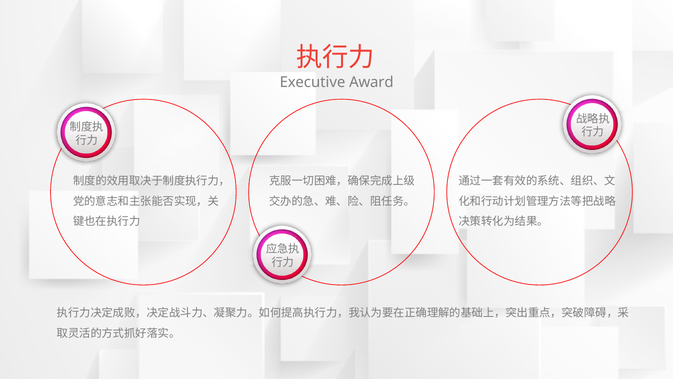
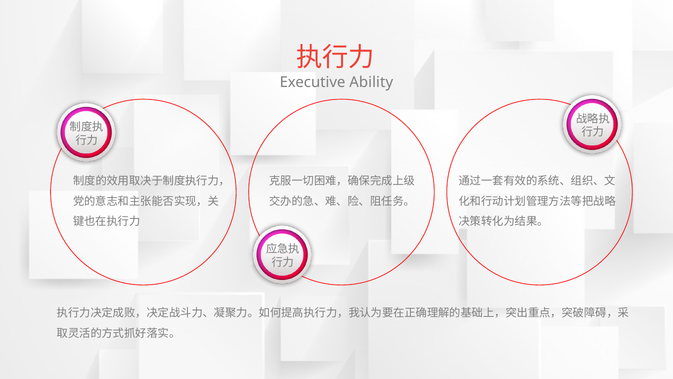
Award: Award -> Ability (371, 82)
